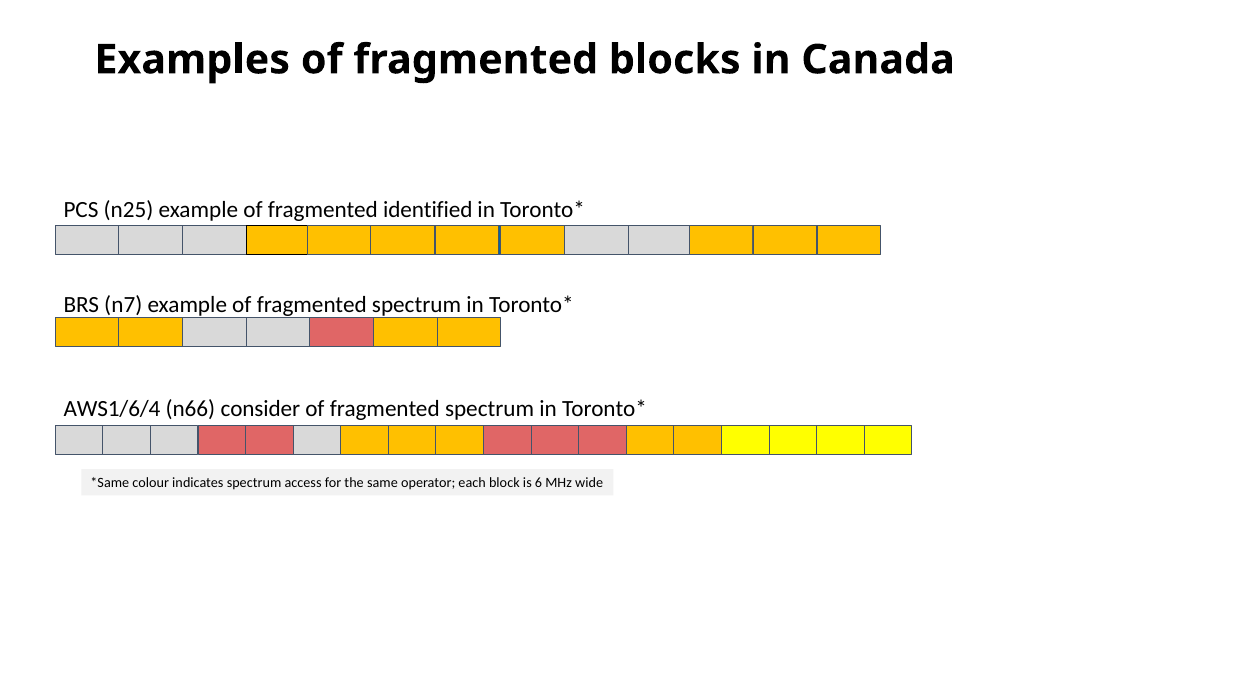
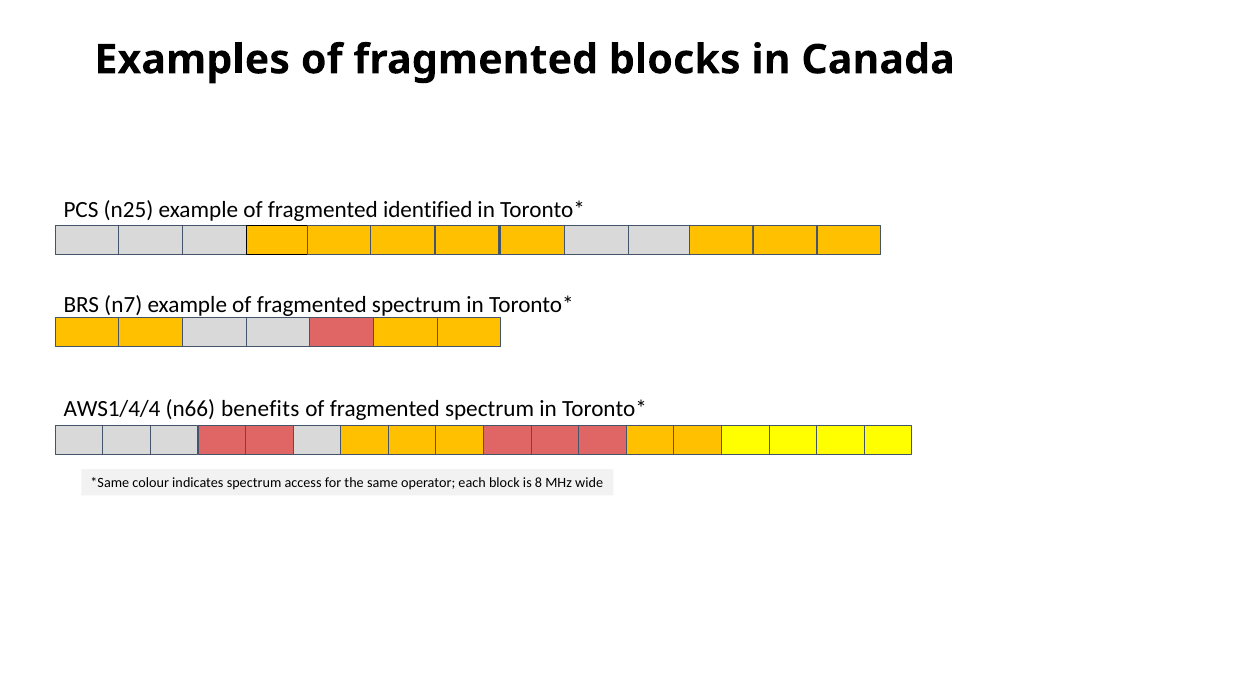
AWS1/6/4: AWS1/6/4 -> AWS1/4/4 (112, 409)
consider: consider -> benefits (260, 409)
6: 6 -> 8 (539, 484)
